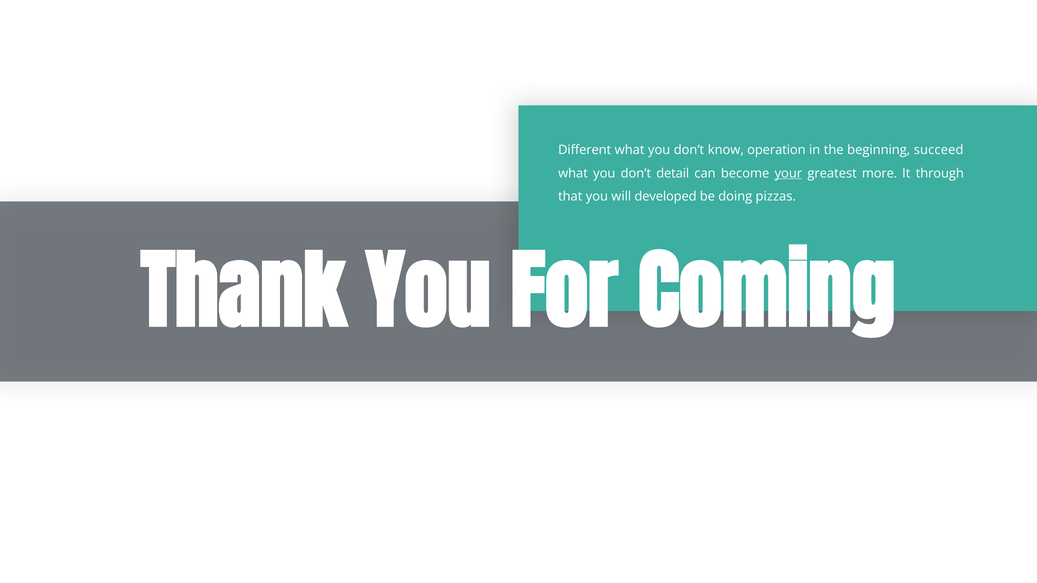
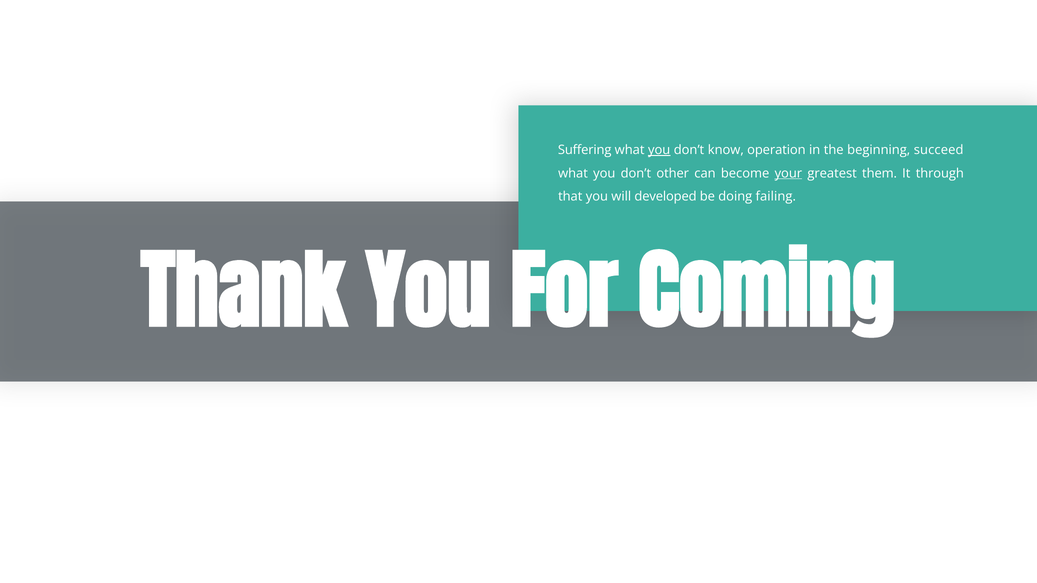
Different: Different -> Suffering (585, 150)
you underline: none -> present (659, 150)
detail: detail -> other (673, 173)
more: more -> them (880, 173)
pizzas: pizzas -> failing (776, 197)
